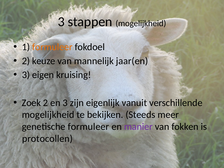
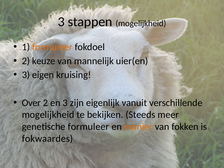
jaar(en: jaar(en -> uier(en (132, 61)
Zoek: Zoek -> Over (31, 103)
manier colour: purple -> orange (138, 127)
protocollen: protocollen -> fokwaardes (47, 139)
